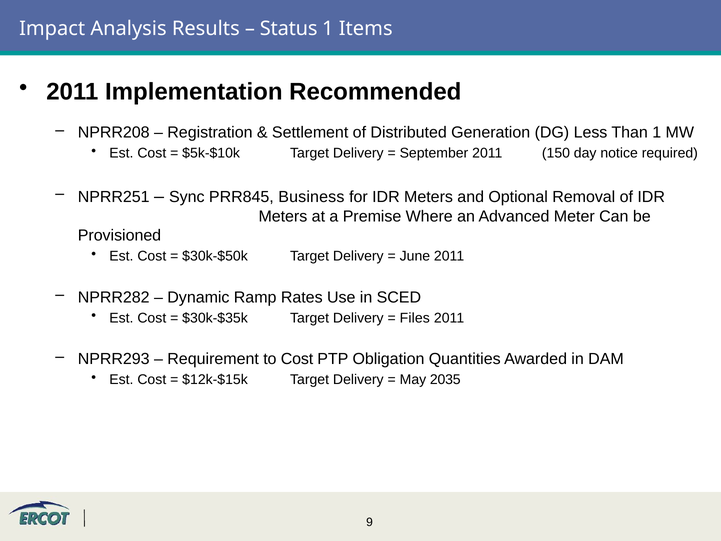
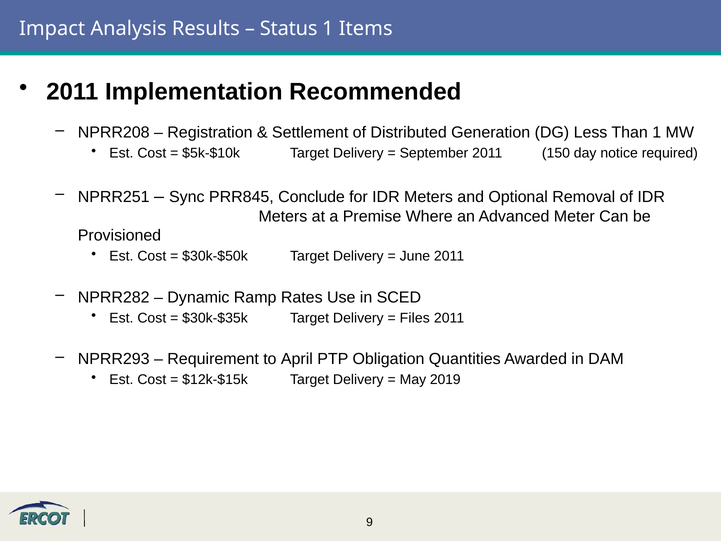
Business: Business -> Conclude (312, 197)
to Cost: Cost -> April (297, 359)
2035: 2035 -> 2019 (445, 380)
